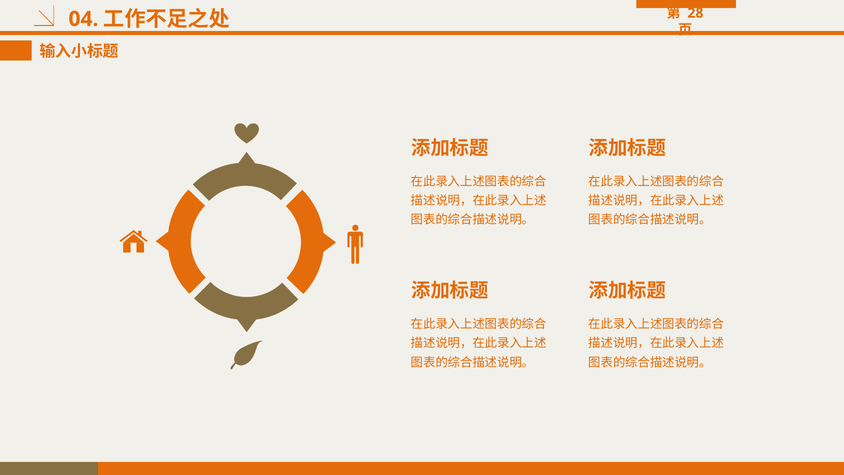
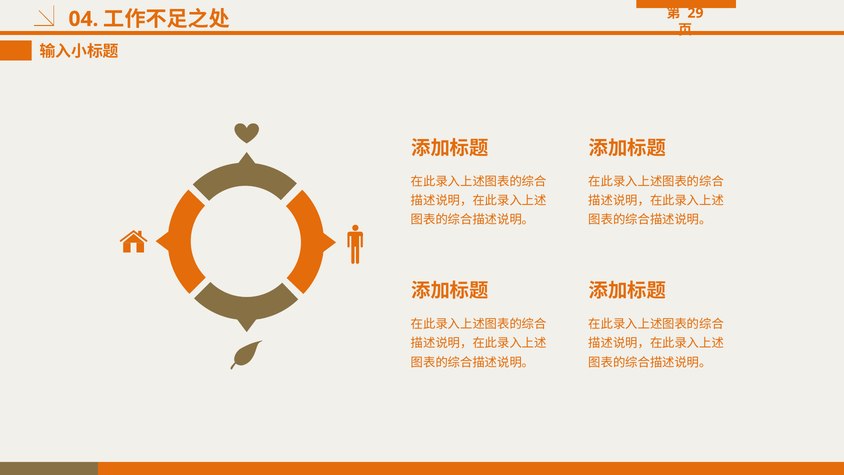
28: 28 -> 29 (695, 13)
